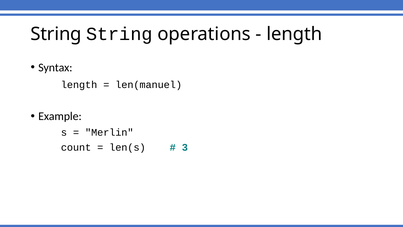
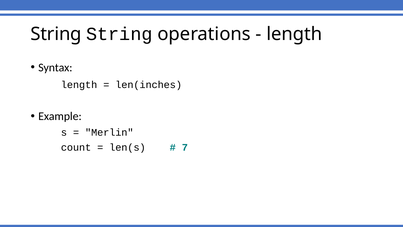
len(manuel: len(manuel -> len(inches (149, 85)
3: 3 -> 7 (185, 147)
